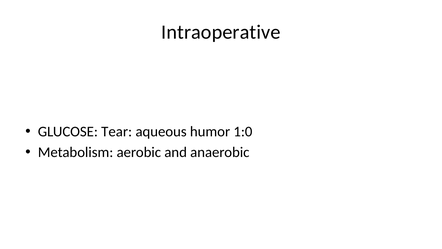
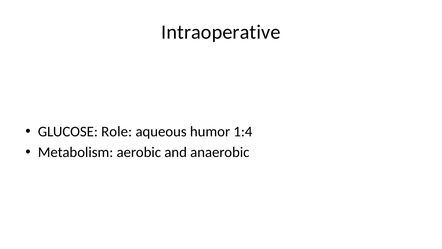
Tear: Tear -> Role (117, 131)
1:0: 1:0 -> 1:4 (243, 131)
